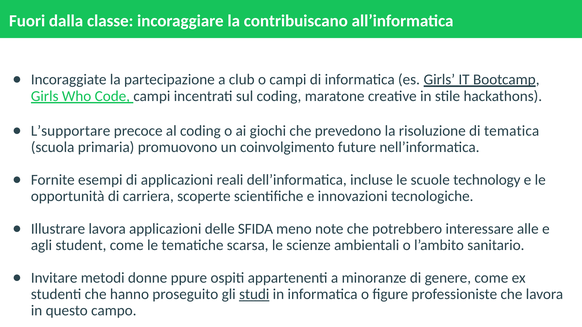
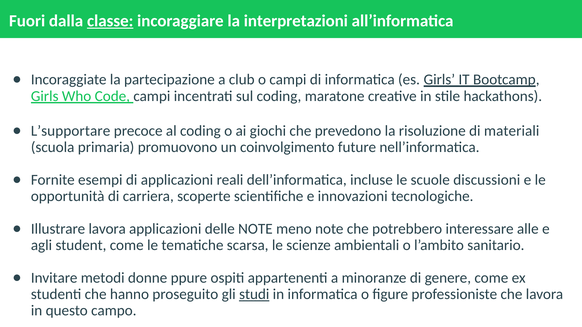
classe underline: none -> present (110, 21)
contribuiscano: contribuiscano -> interpretazioni (296, 21)
tematica: tematica -> materiali (512, 131)
technology: technology -> discussioni (487, 180)
delle SFIDA: SFIDA -> NOTE (255, 229)
